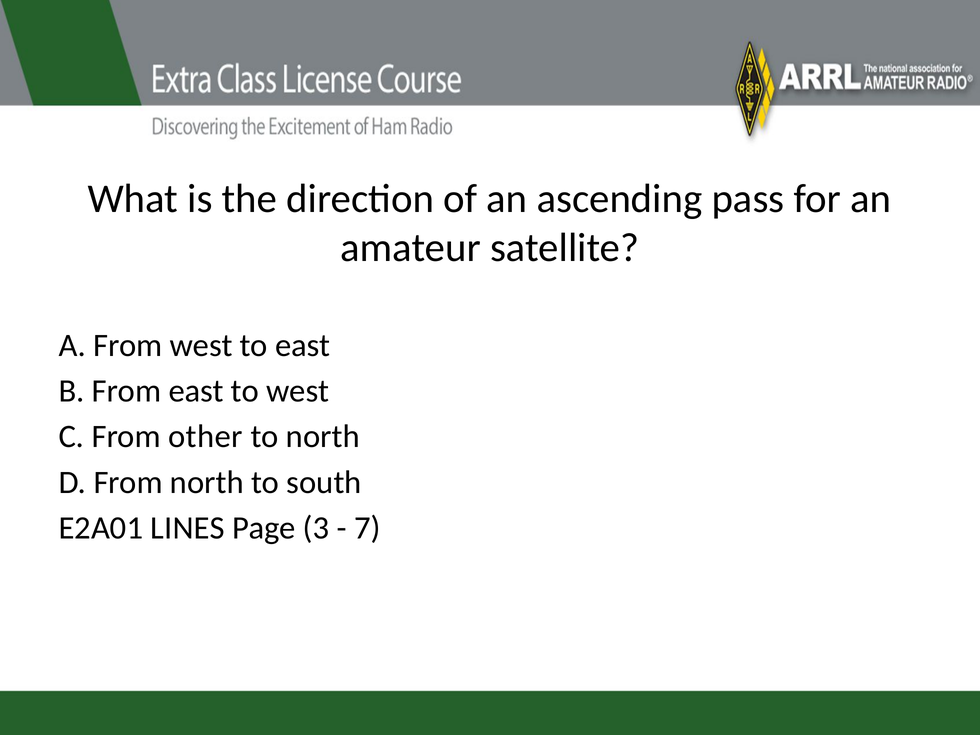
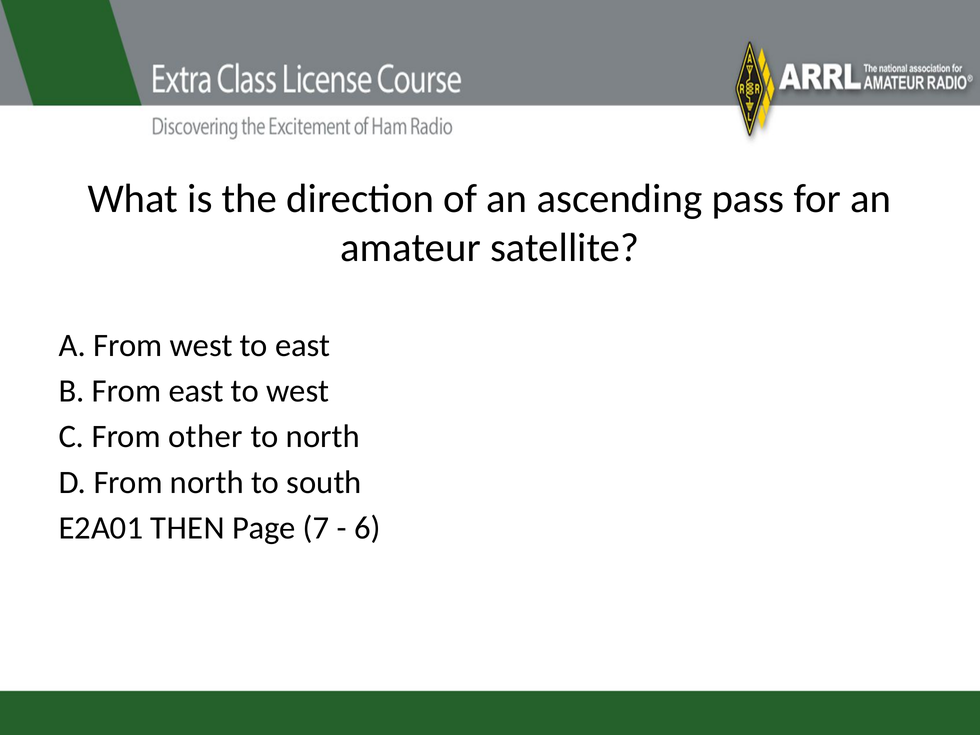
LINES: LINES -> THEN (188, 528)
3: 3 -> 7 (316, 528)
7: 7 -> 6 (367, 528)
